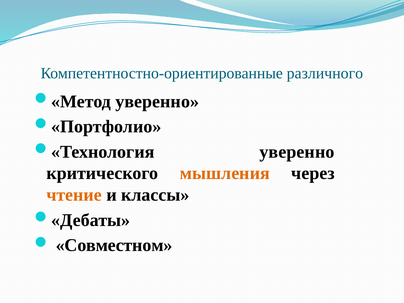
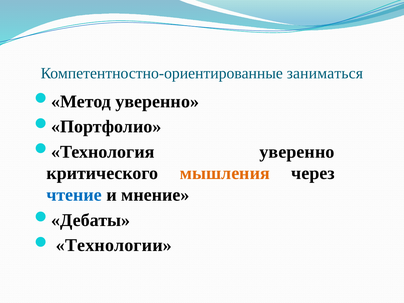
различного: различного -> заниматься (325, 73)
чтение colour: orange -> blue (74, 195)
классы: классы -> мнение (155, 195)
Совместном: Совместном -> Технологии (114, 245)
